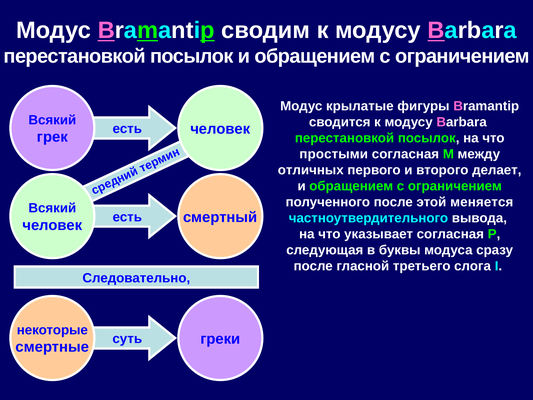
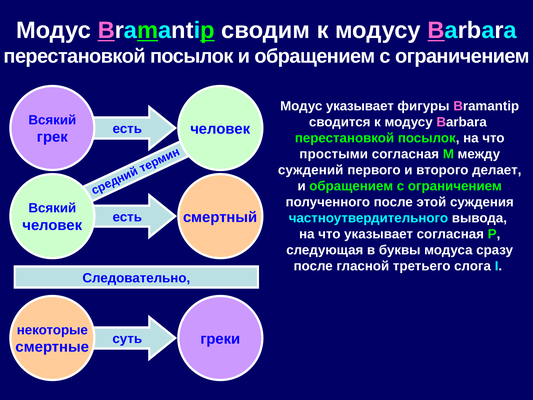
Модус крылатые: крылатые -> указывает (360, 106)
отличных: отличных -> суждений (311, 170)
меняется: меняется -> суждения (482, 202)
